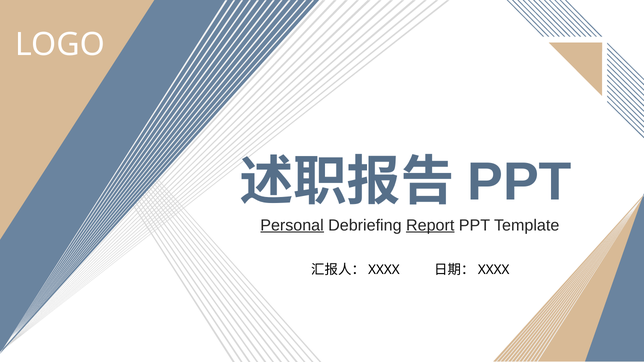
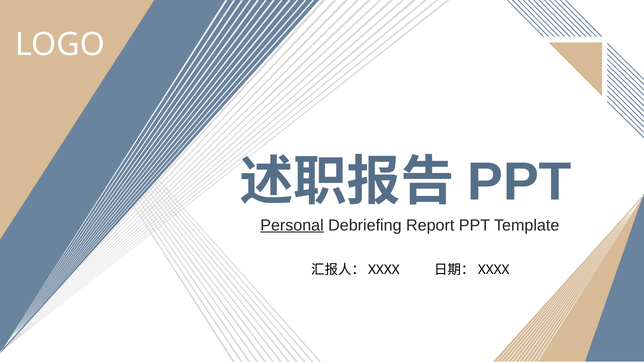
Report underline: present -> none (430, 225)
